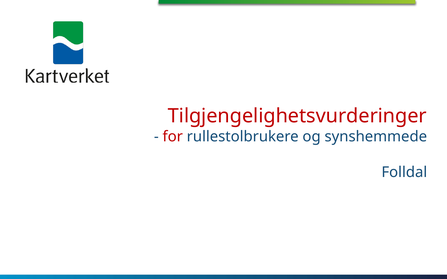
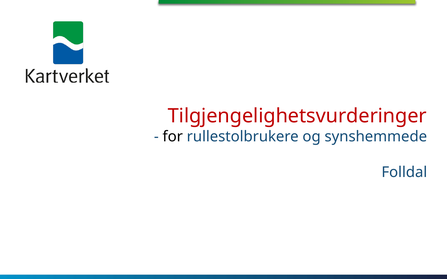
for colour: red -> black (173, 137)
